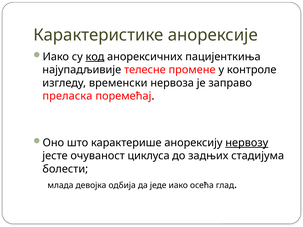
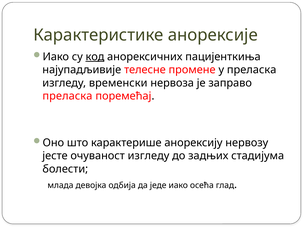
у контроле: контроле -> преласка (252, 70)
нервозу underline: present -> none (247, 143)
очуваност циклуса: циклуса -> изгледу (148, 156)
